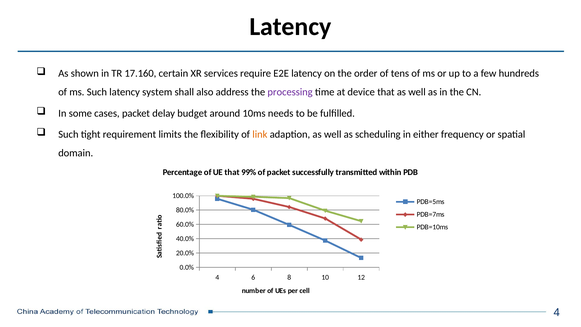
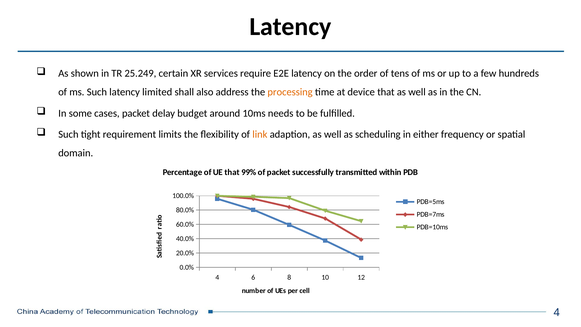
17.160: 17.160 -> 25.249 (140, 73)
system: system -> limited (157, 92)
processing colour: purple -> orange (290, 92)
